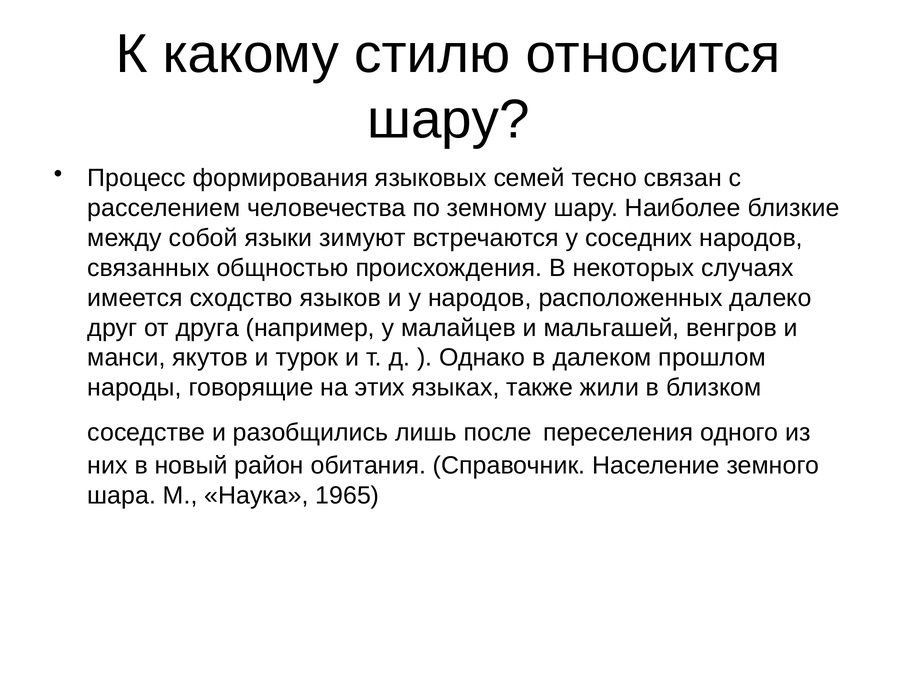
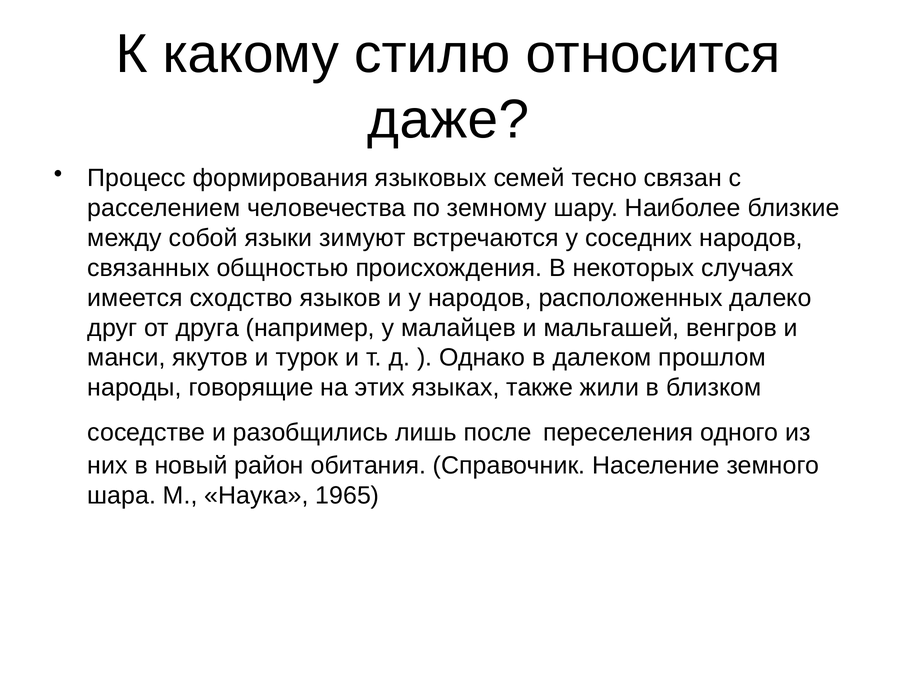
шару: шару -> даже (448, 120)
